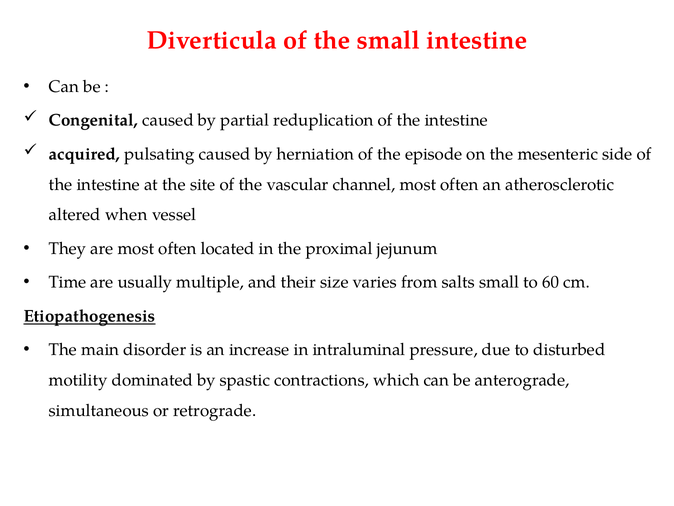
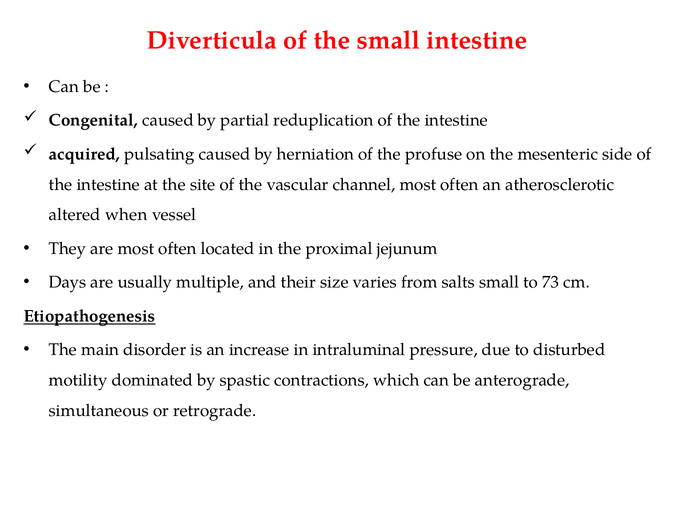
episode: episode -> profuse (434, 154)
Time: Time -> Days (68, 282)
60: 60 -> 73 (551, 282)
